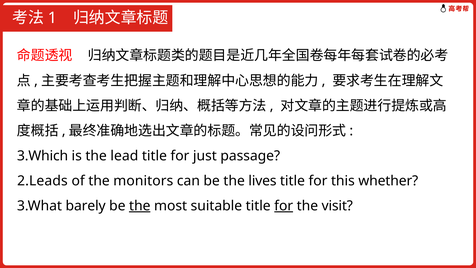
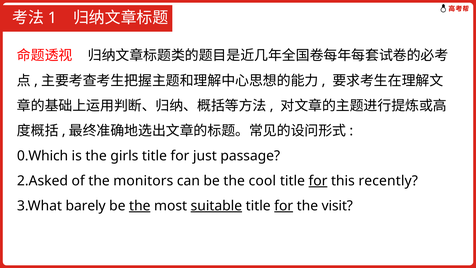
3.Which: 3.Which -> 0.Which (43, 156)
lead: lead -> girls (124, 156)
2.Leads: 2.Leads -> 2.Asked (42, 181)
lives: lives -> cool (262, 181)
for underline: none -> present (318, 181)
whether: whether -> recently (388, 181)
suitable underline: none -> present (216, 206)
